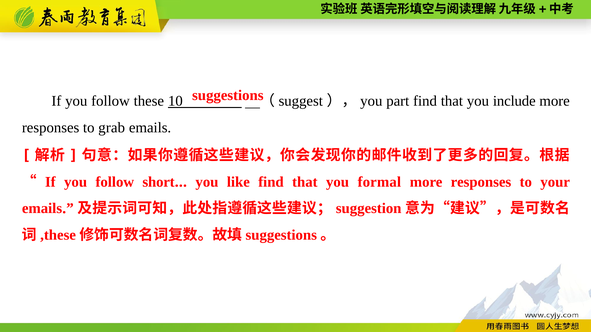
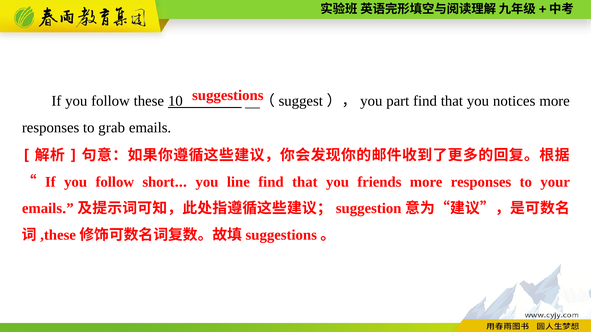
include: include -> notices (514, 101)
like: like -> line (238, 182)
formal: formal -> friends (379, 182)
